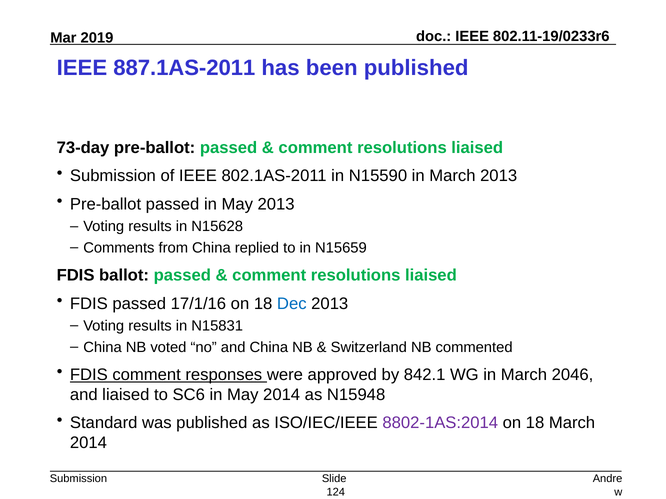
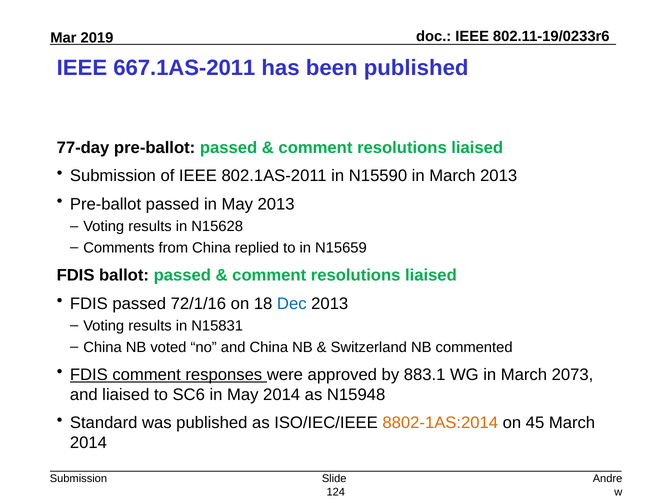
887.1AS-2011: 887.1AS-2011 -> 667.1AS-2011 (184, 68)
73-day: 73-day -> 77-day (83, 148)
17/1/16: 17/1/16 -> 72/1/16 (198, 304)
842.1: 842.1 -> 883.1 (425, 375)
2046: 2046 -> 2073 (572, 375)
8802-1AS:2014 colour: purple -> orange (440, 423)
18: 18 -> 45 (535, 423)
